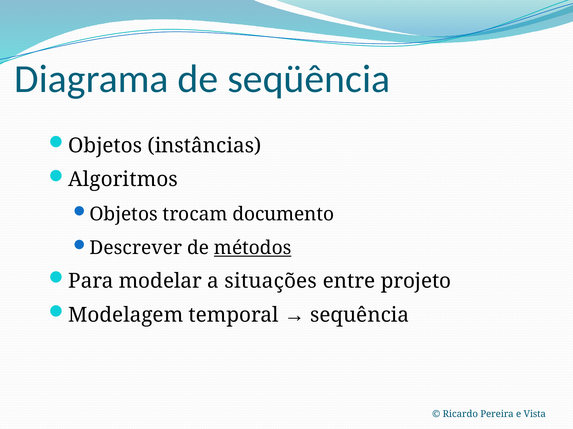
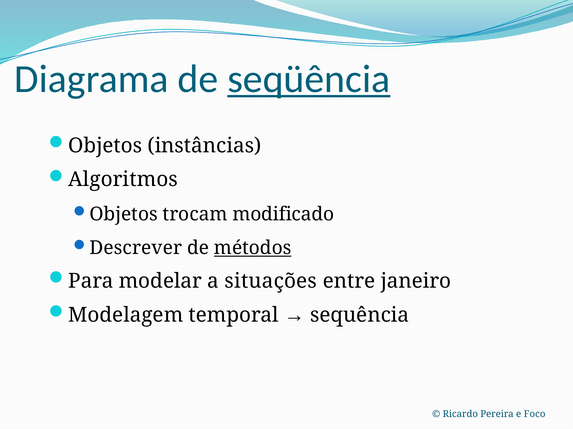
seqüência underline: none -> present (309, 79)
documento: documento -> modificado (283, 215)
projeto: projeto -> janeiro (416, 282)
Vista: Vista -> Foco (535, 415)
